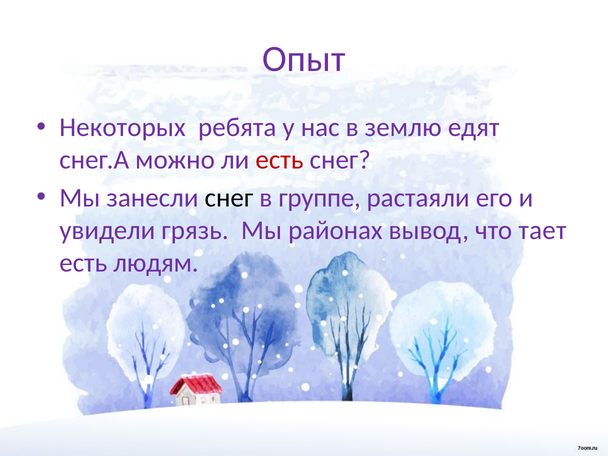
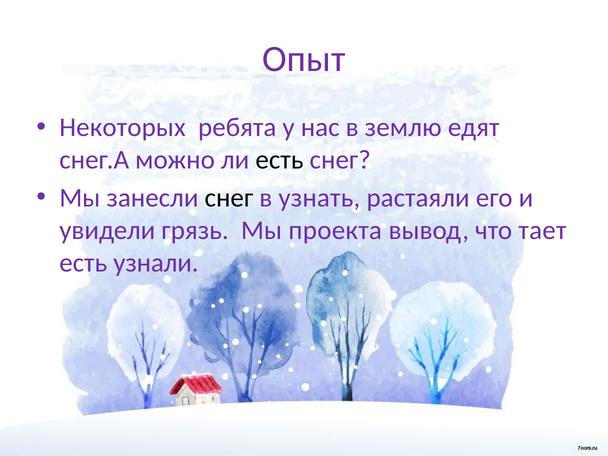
есть colour: red -> black (279, 160)
группе: группе -> узнать (319, 198)
районах: районах -> проекта (335, 230)
людям: людям -> узнали (156, 263)
